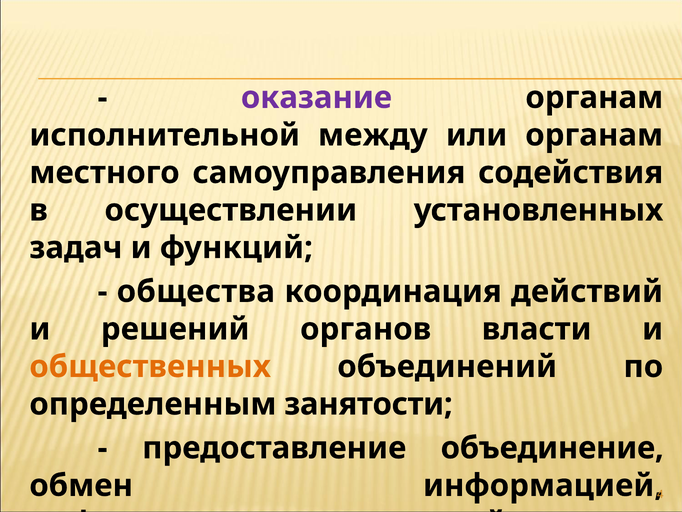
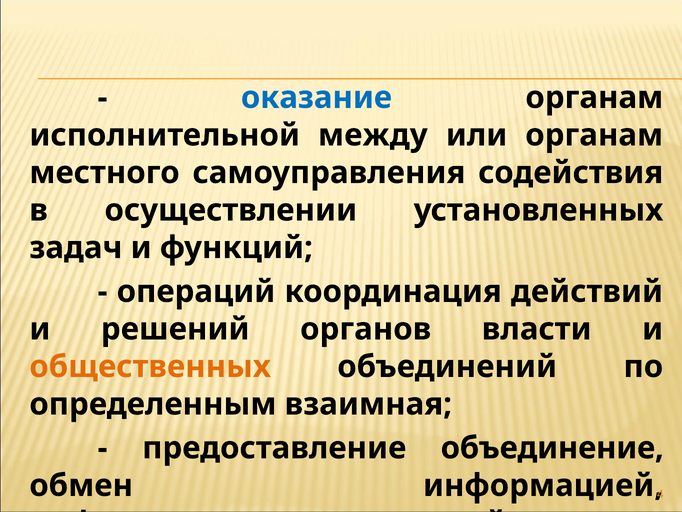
оказание colour: purple -> blue (316, 97)
общества: общества -> операций (196, 291)
занятости: занятости -> взаимная (368, 404)
